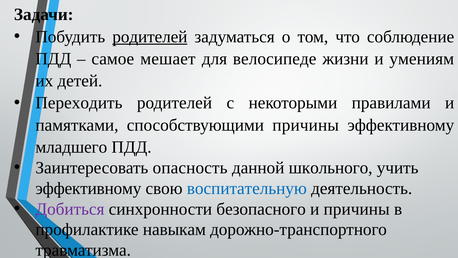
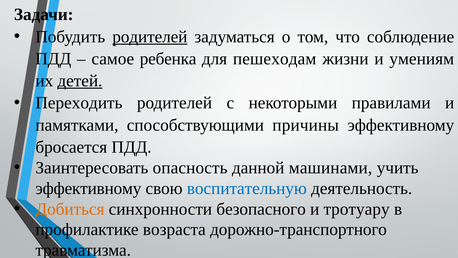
мешает: мешает -> ребенка (168, 59)
велосипеде: велосипеде -> пешеходам (275, 59)
детей underline: none -> present (80, 81)
младшего: младшего -> бросается (71, 147)
школьного: школьного -> машинами (331, 167)
Добиться colour: purple -> orange (70, 209)
и причины: причины -> тротуару (357, 209)
навыкам: навыкам -> возраста (174, 229)
